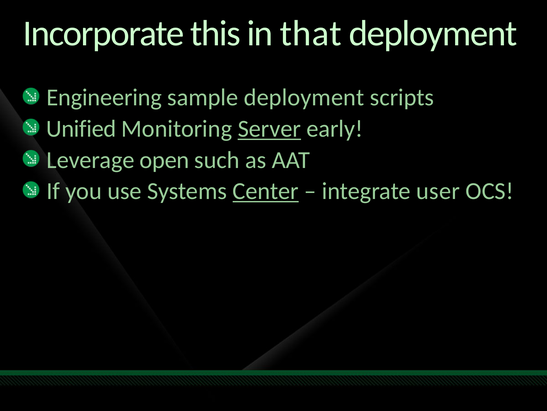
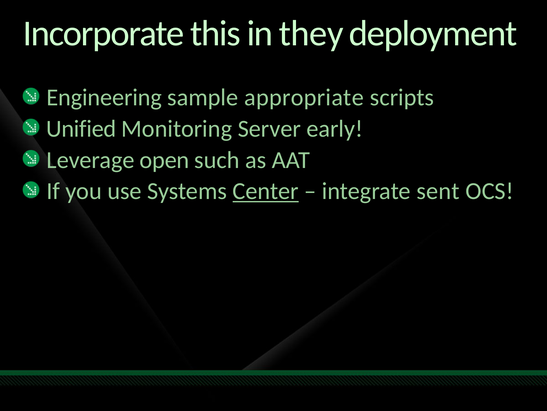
that: that -> they (311, 33)
sample deployment: deployment -> appropriate (304, 97)
Server underline: present -> none (269, 129)
user: user -> sent (438, 191)
